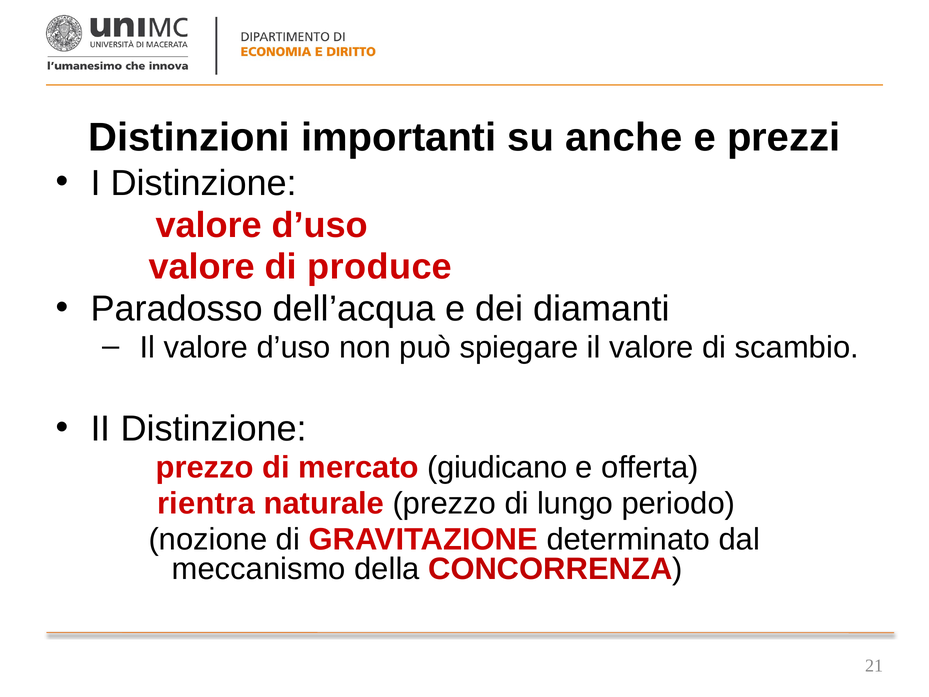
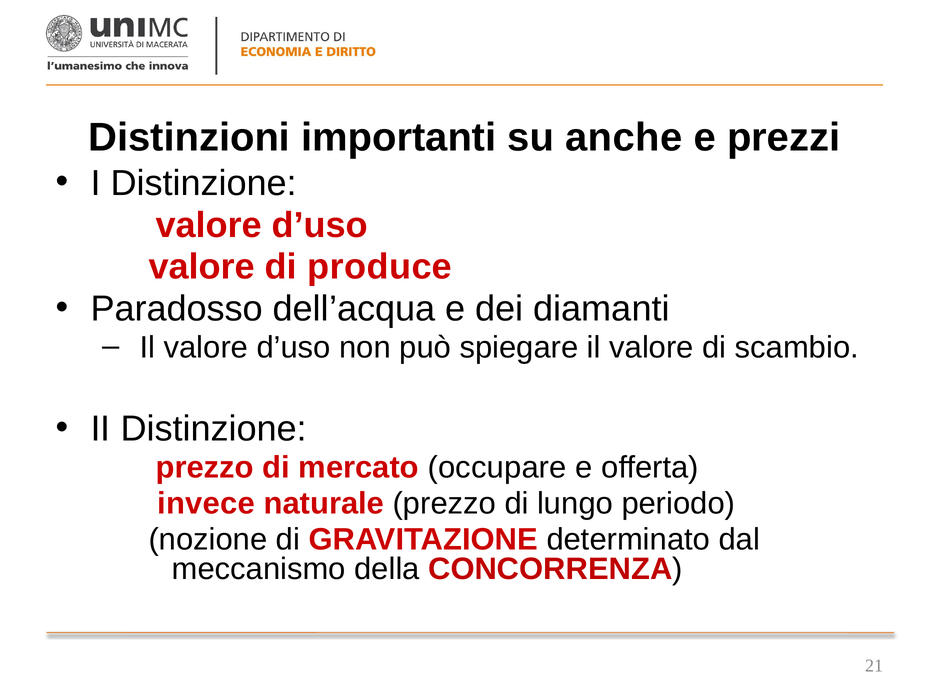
giudicano: giudicano -> occupare (497, 467)
rientra: rientra -> invece (206, 503)
